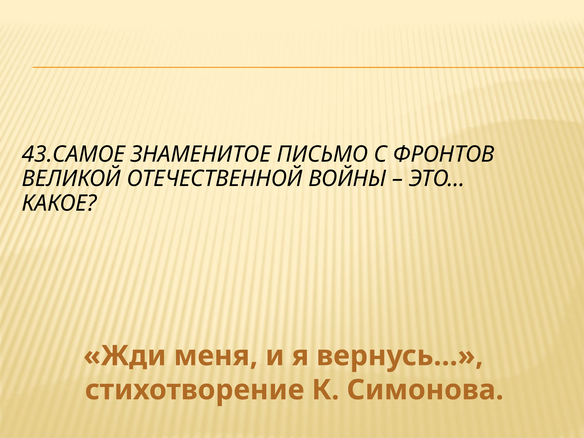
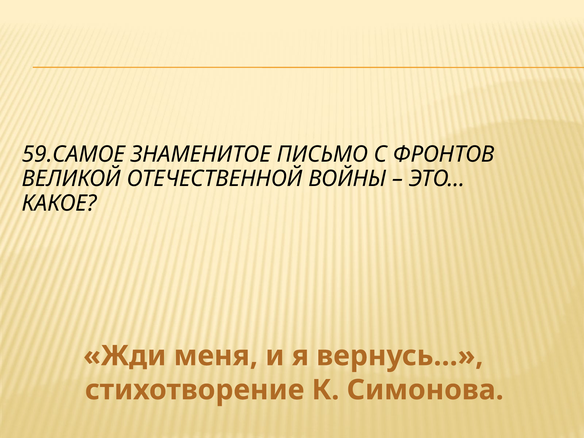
43.САМОЕ: 43.САМОЕ -> 59.САМОЕ (73, 154)
